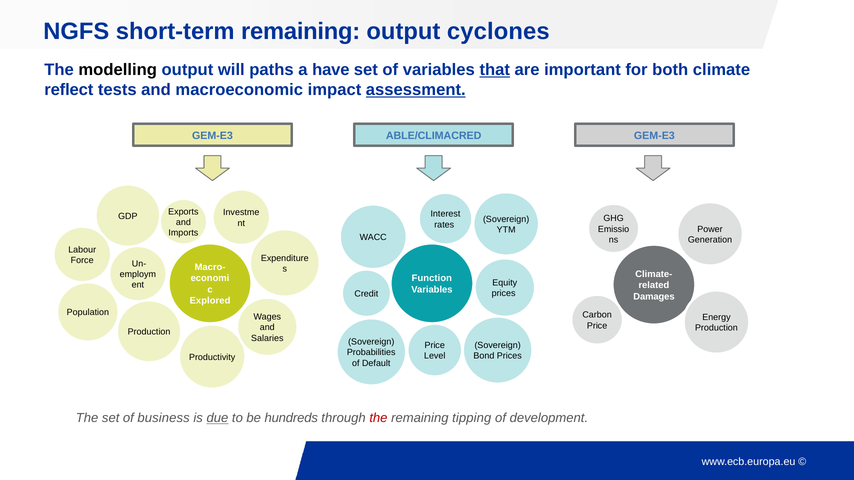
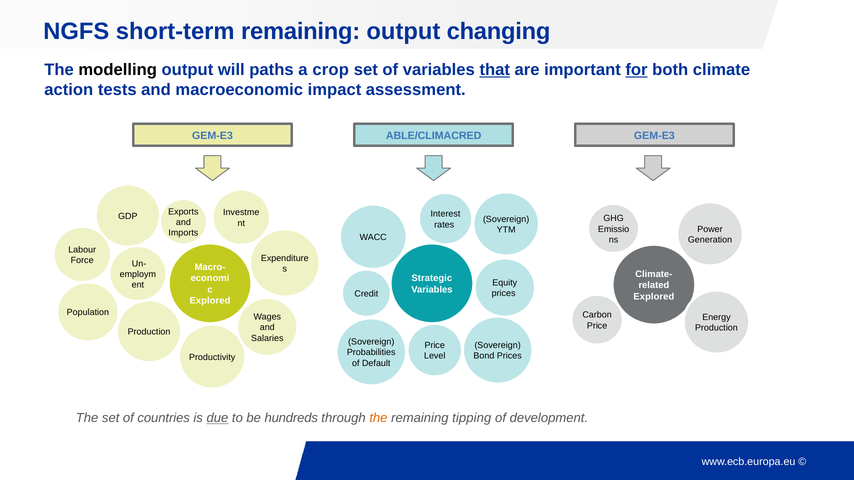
cyclones: cyclones -> changing (499, 31)
have: have -> crop (331, 70)
for underline: none -> present (637, 70)
reflect: reflect -> action (69, 90)
assessment underline: present -> none (416, 90)
Function: Function -> Strategic (432, 279)
Damages: Damages -> Explored (654, 297)
business: business -> countries (164, 418)
the colour: red -> orange (378, 418)
